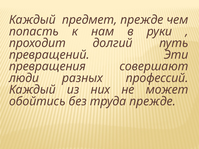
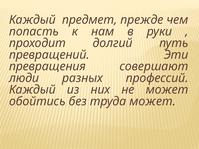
труда прежде: прежде -> может (153, 102)
